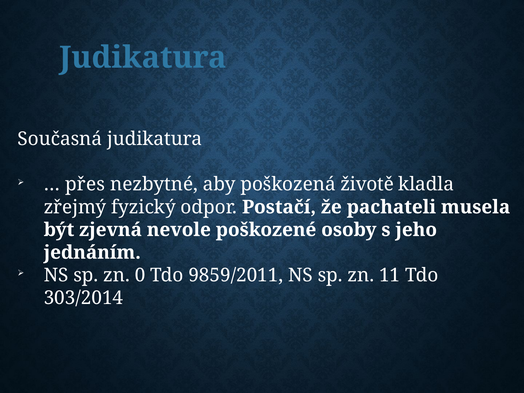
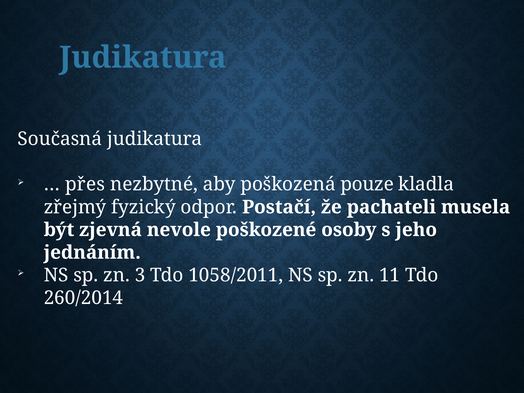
životě: životě -> pouze (367, 184)
0: 0 -> 3 (140, 275)
9859/2011: 9859/2011 -> 1058/2011 (236, 275)
303/2014: 303/2014 -> 260/2014 (83, 298)
